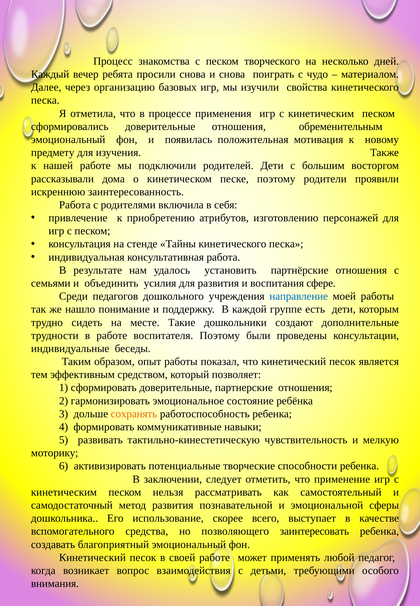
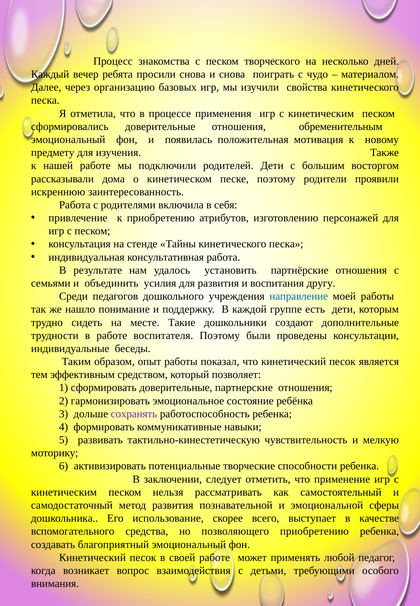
сфере: сфере -> другу (321, 284)
сохранять colour: orange -> purple (134, 414)
позволяющего заинтересовать: заинтересовать -> приобретению (314, 532)
